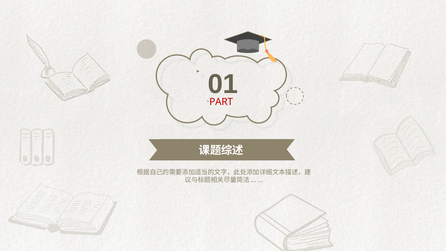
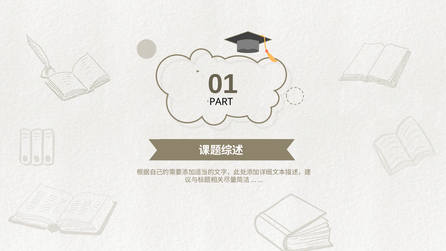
PART colour: red -> black (221, 102)
